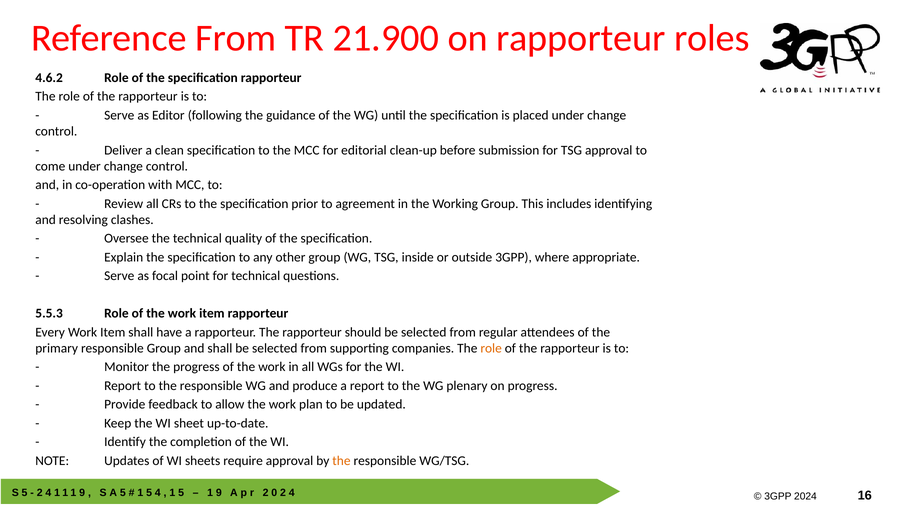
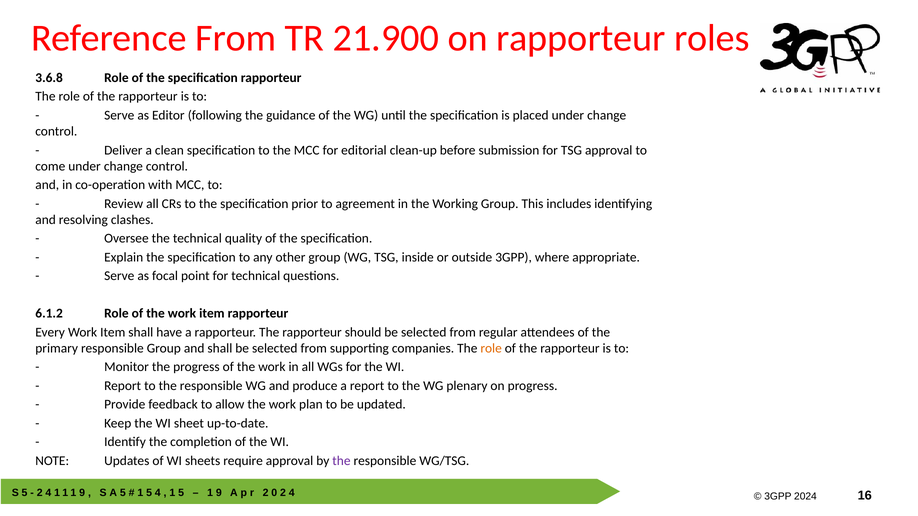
4.6.2: 4.6.2 -> 3.6.8 (49, 78)
5.5.3: 5.5.3 -> 6.1.2 (49, 314)
the colour: orange -> purple (341, 461)
